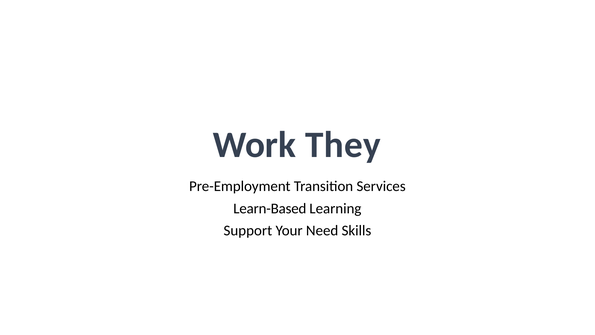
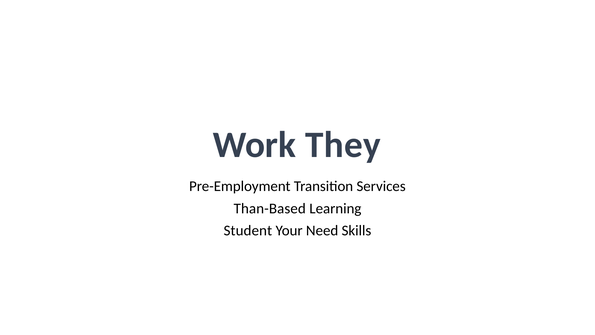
Learn-Based: Learn-Based -> Than-Based (270, 208)
Support: Support -> Student (248, 230)
